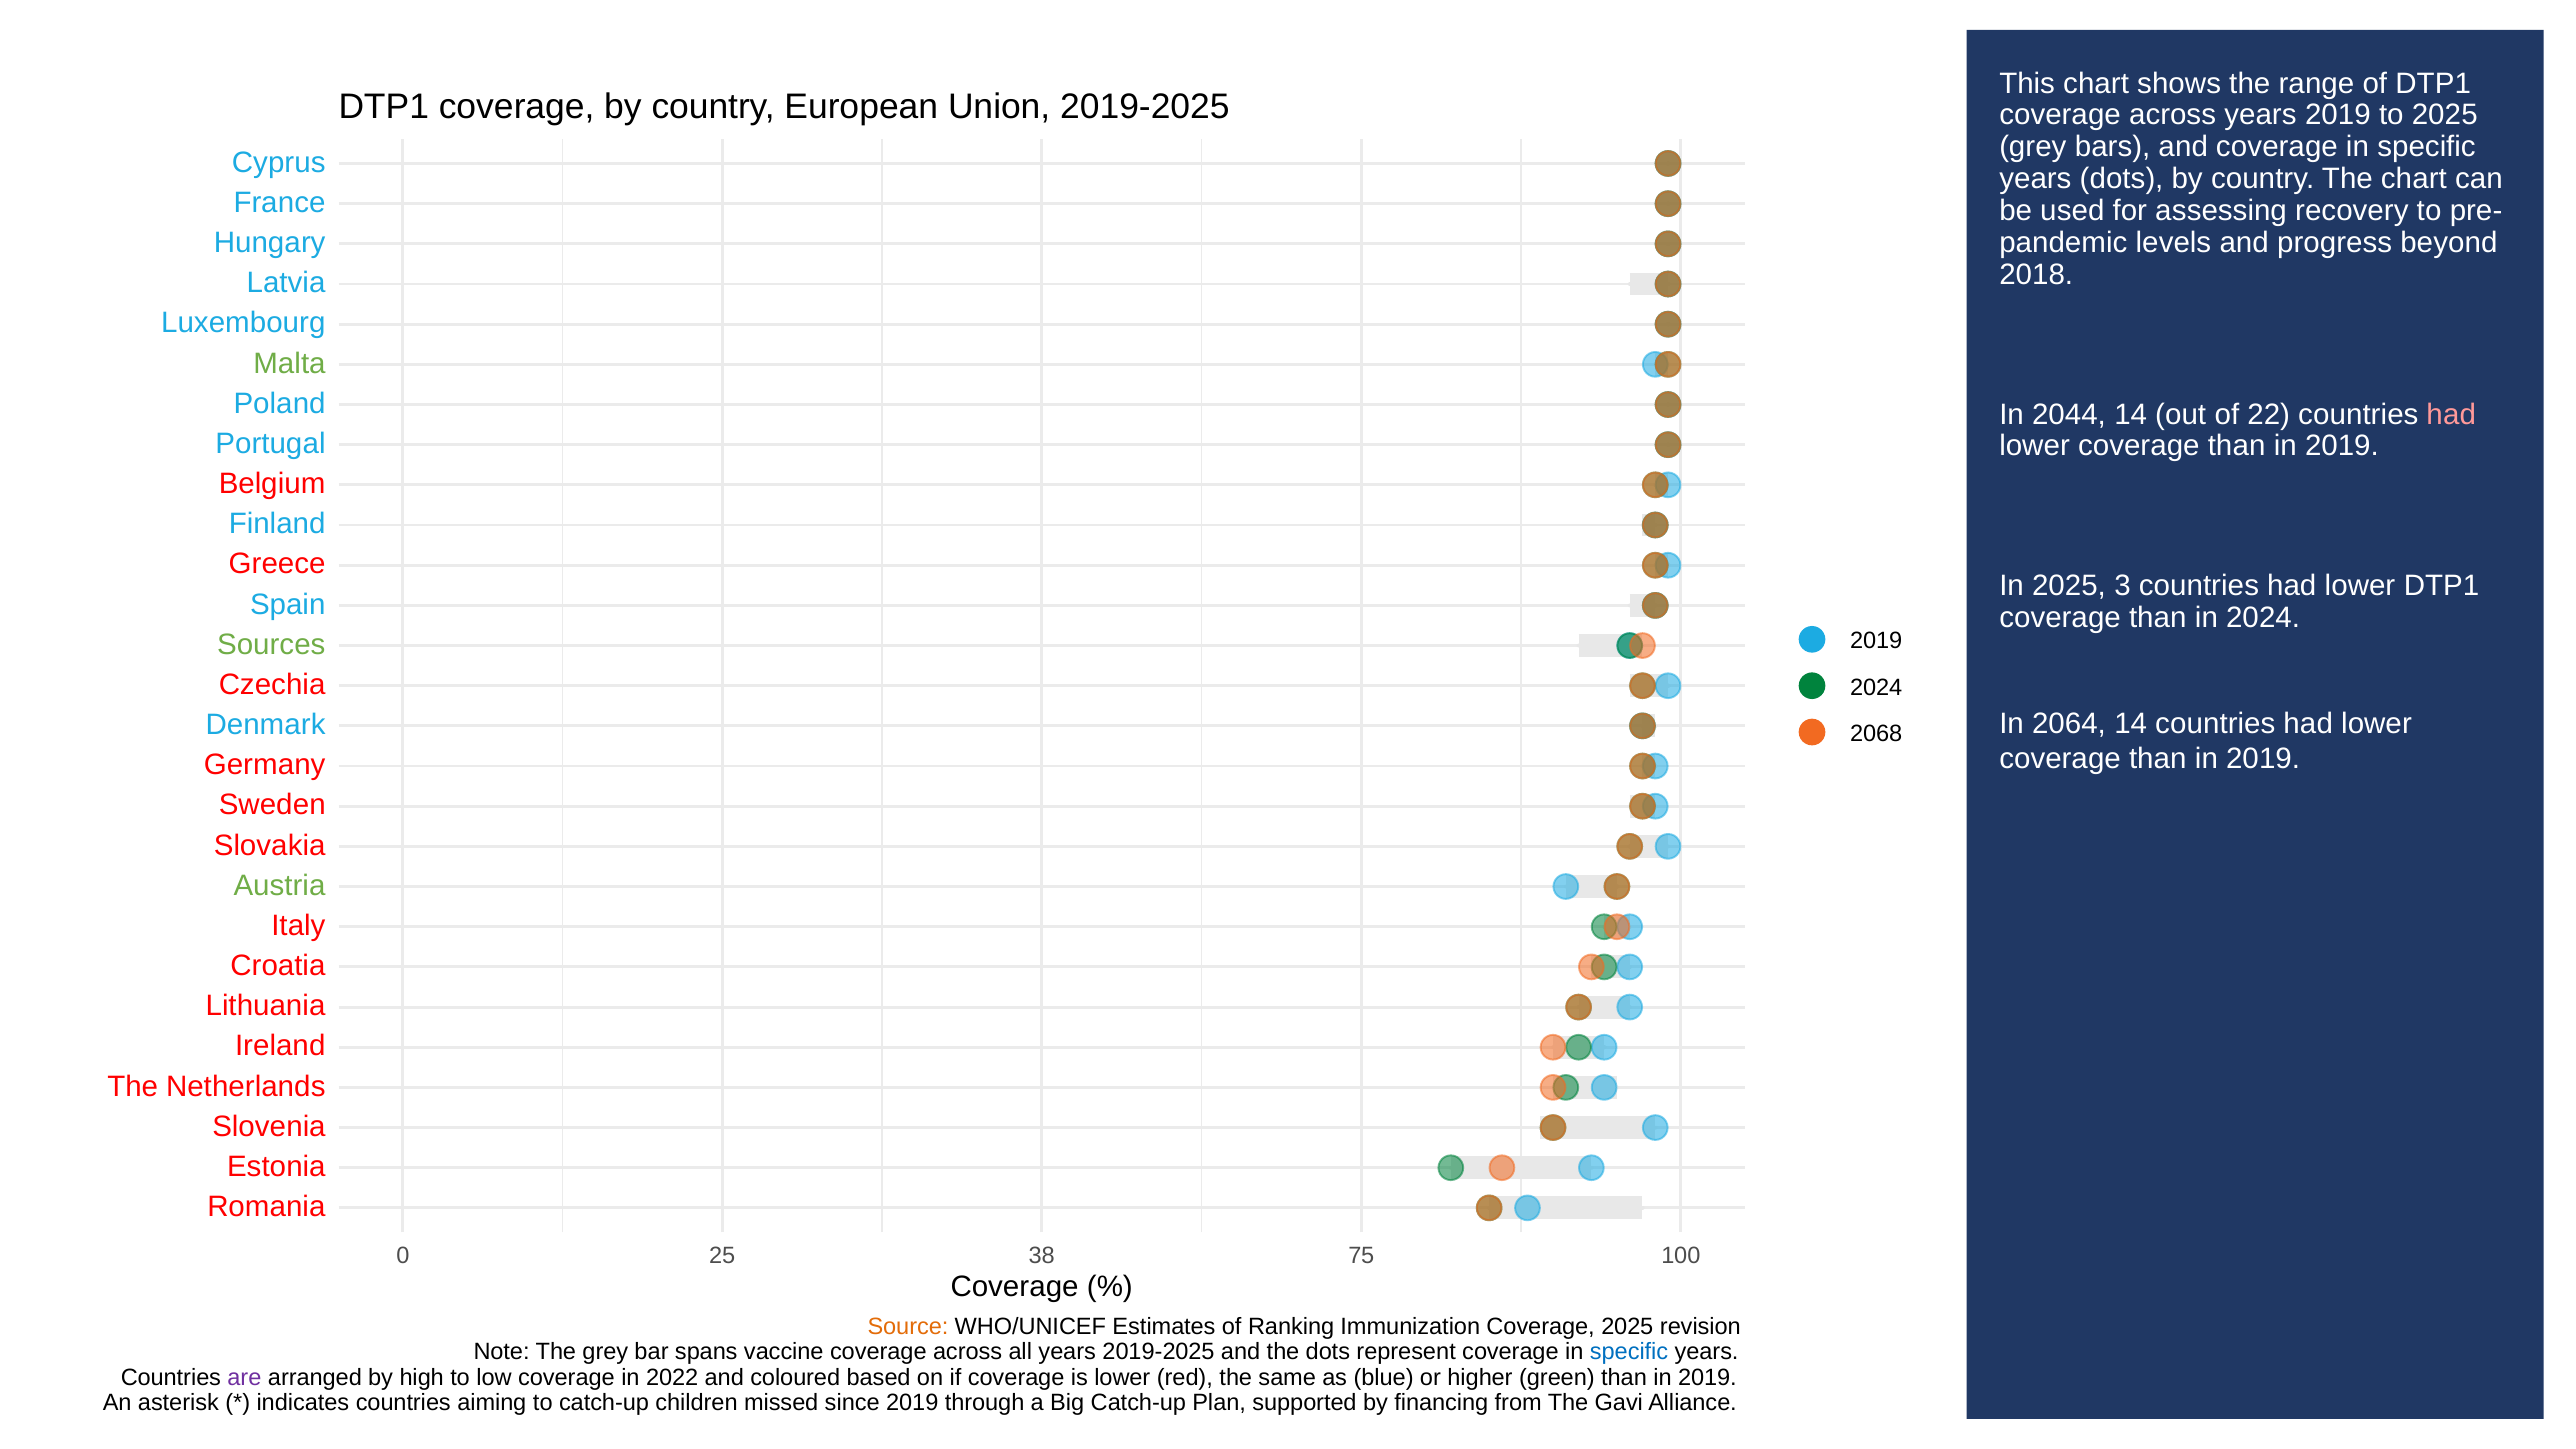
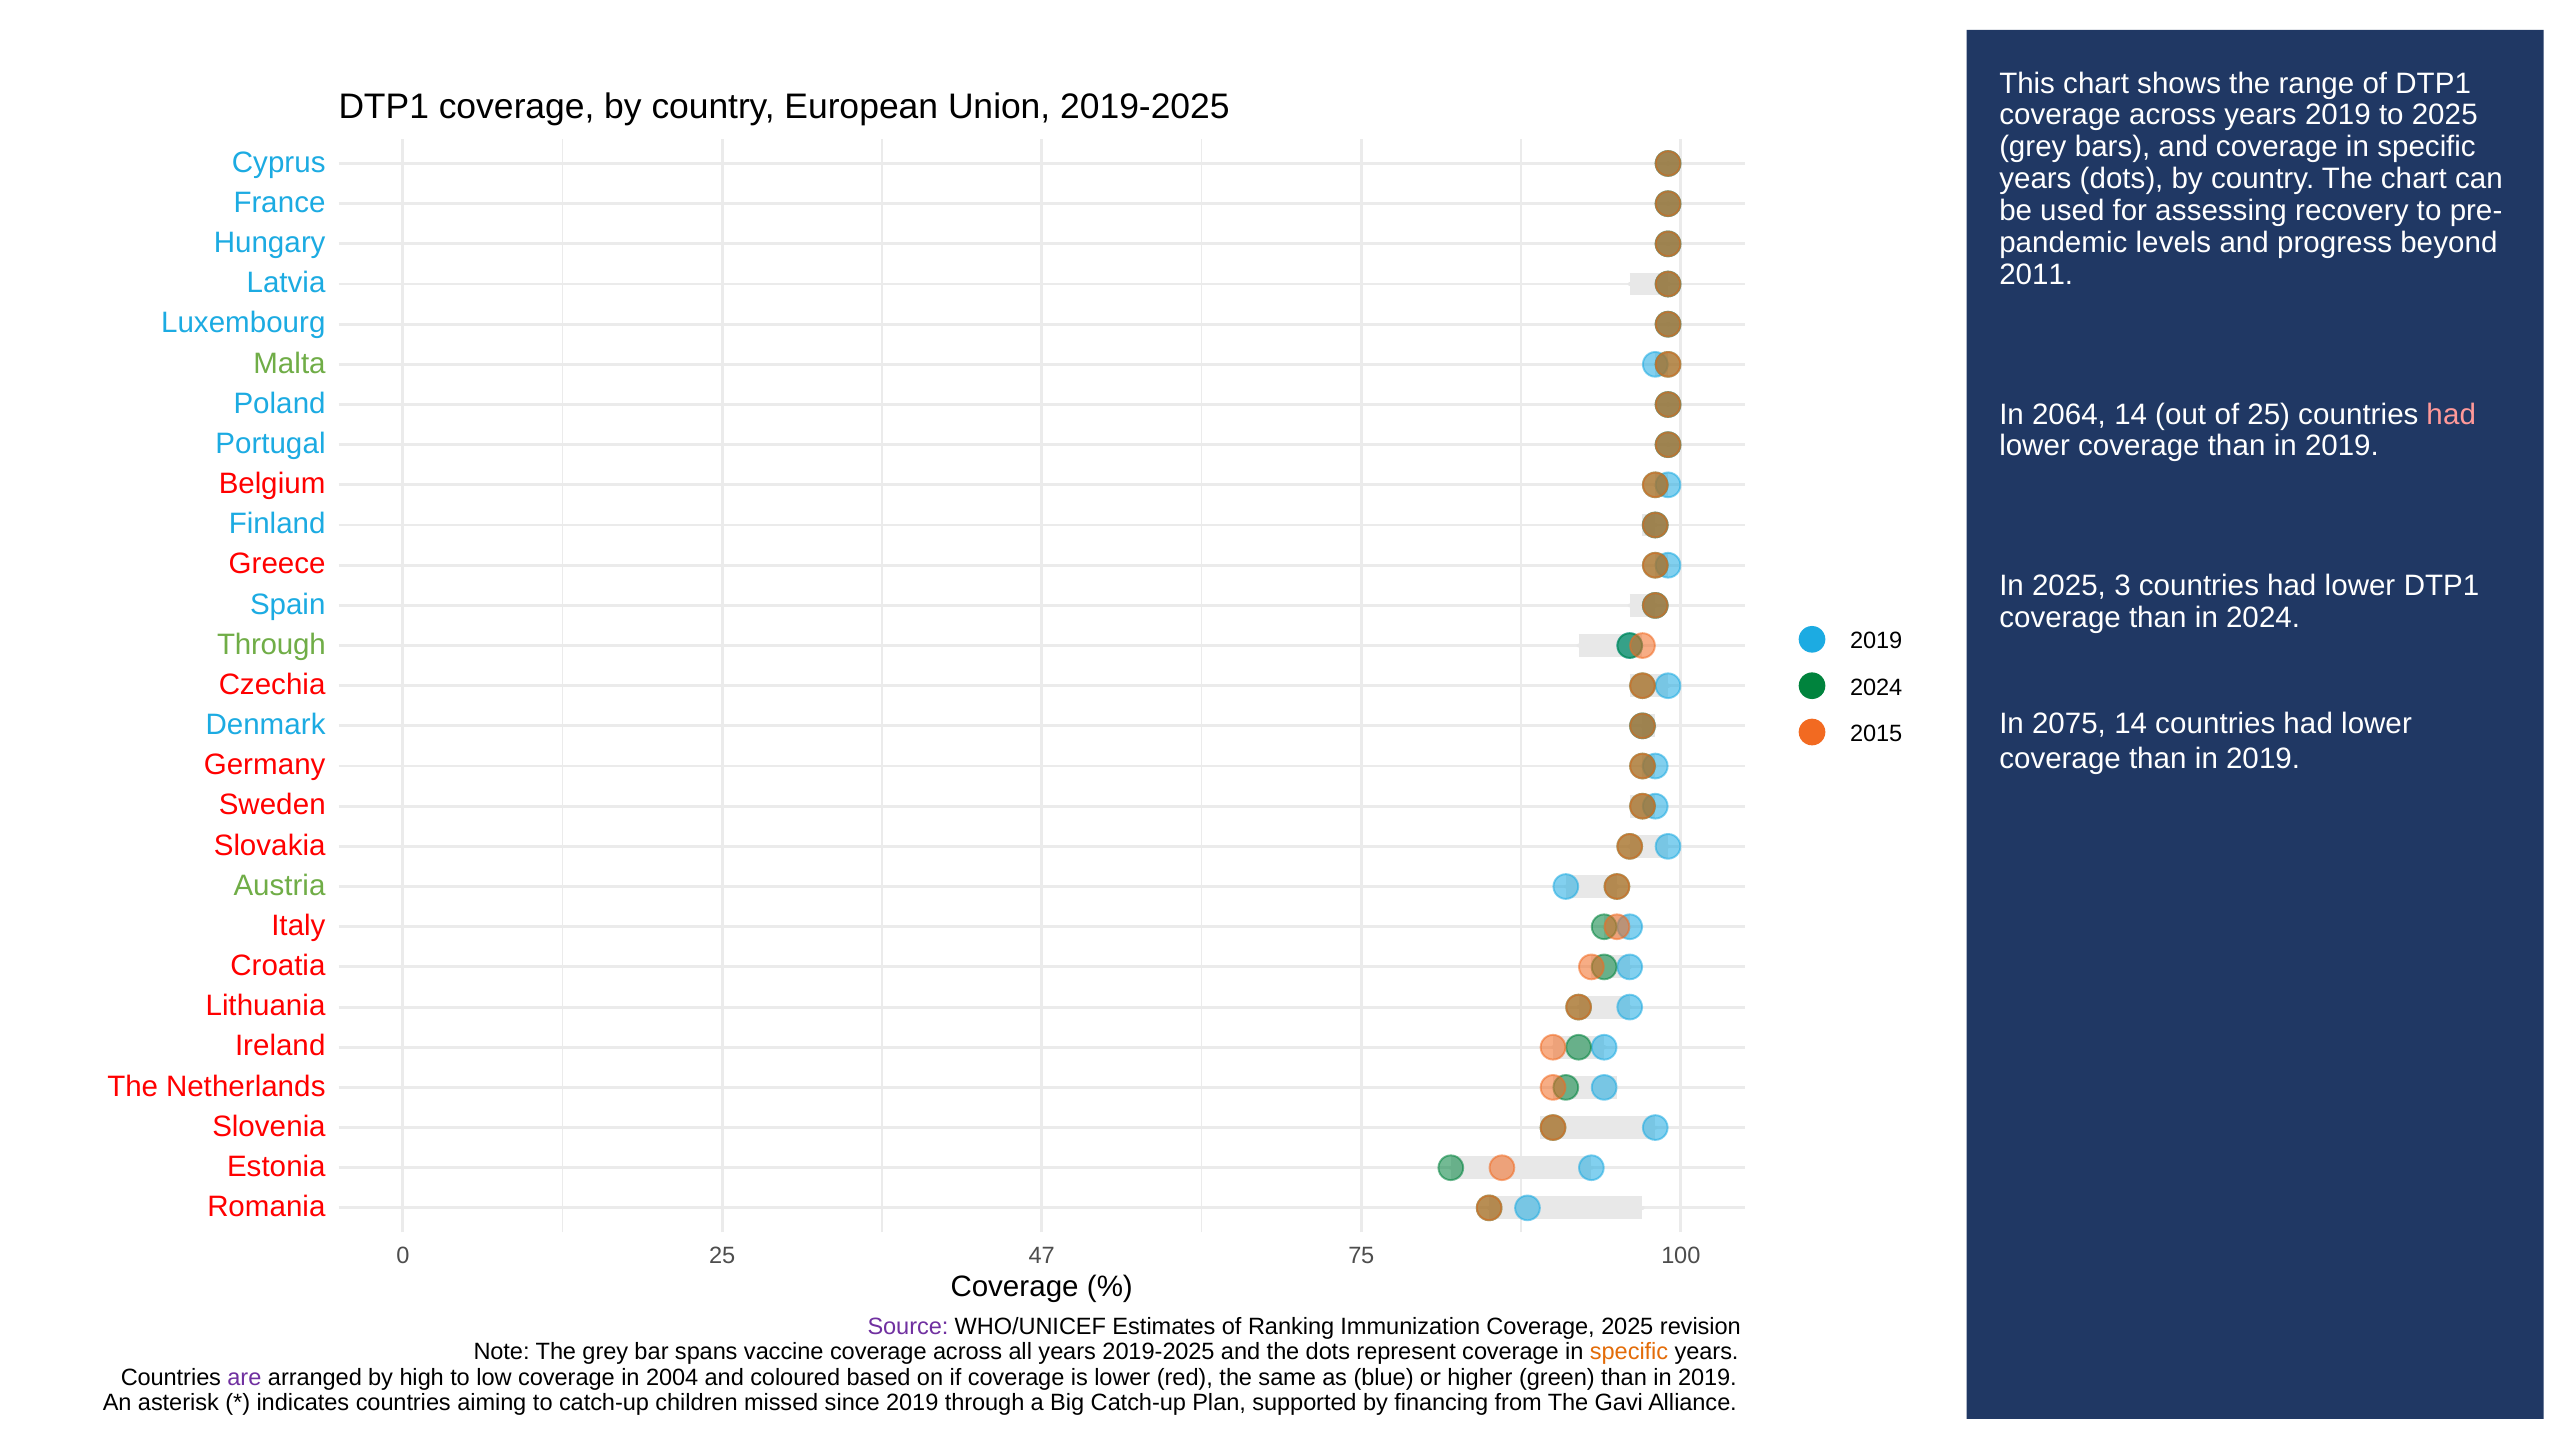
2018: 2018 -> 2011 (2036, 275)
2044: 2044 -> 2064 (2069, 414)
of 22: 22 -> 25 (2269, 414)
Sources: Sources -> Through (271, 644)
2064: 2064 -> 2075 (2069, 724)
2068: 2068 -> 2015 (1876, 734)
38: 38 -> 47 (1042, 1255)
Source colour: orange -> purple (908, 1327)
specific colour: blue -> orange (1629, 1352)
2022: 2022 -> 2004 (672, 1378)
